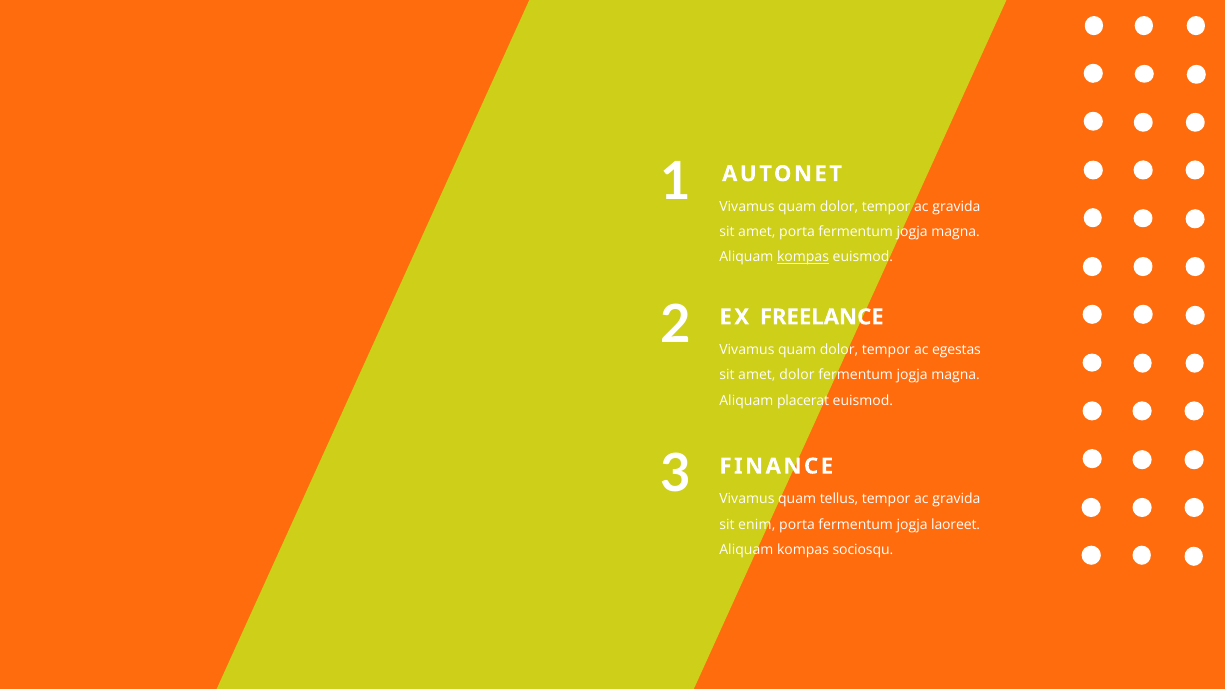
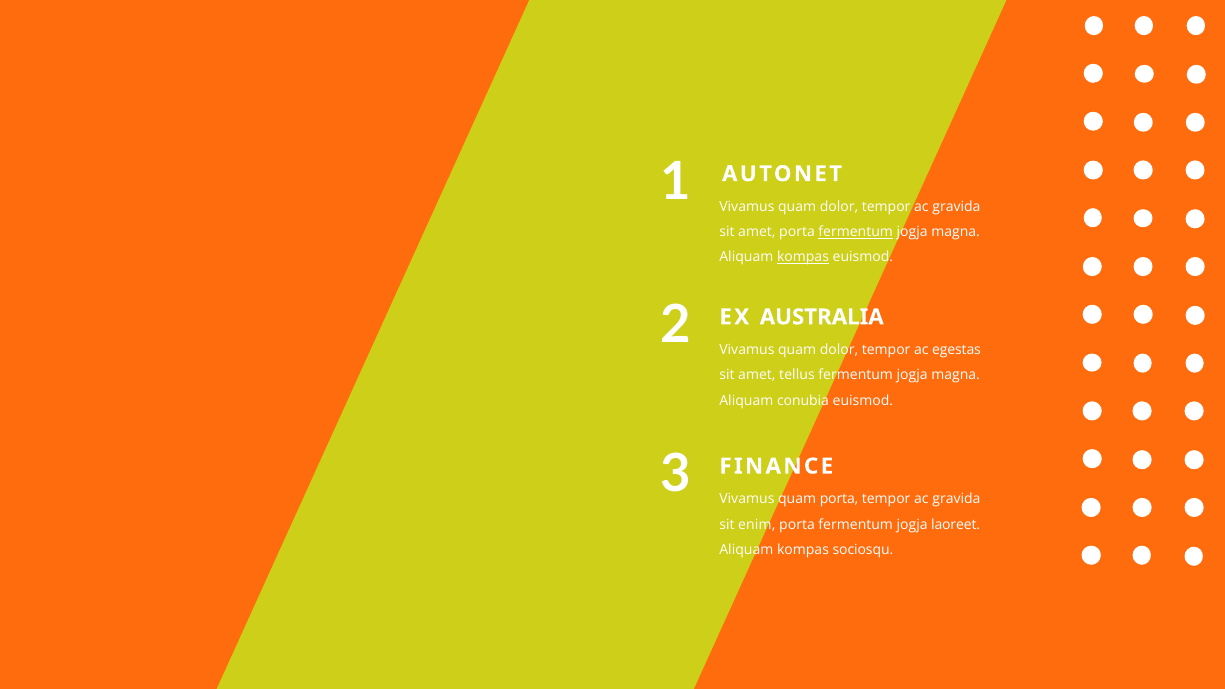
fermentum underline: none -> present (856, 232)
FREELANCE: FREELANCE -> AUSTRALIA (822, 317)
amet dolor: dolor -> tellus (797, 375)
placerat: placerat -> conubia (803, 401)
quam tellus: tellus -> porta (839, 499)
